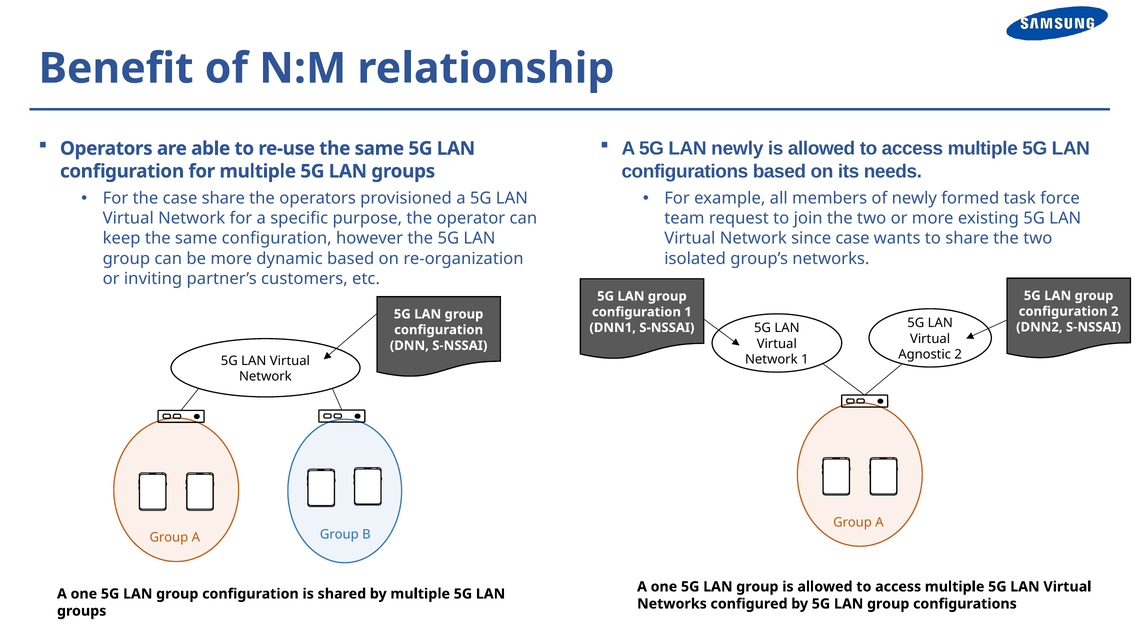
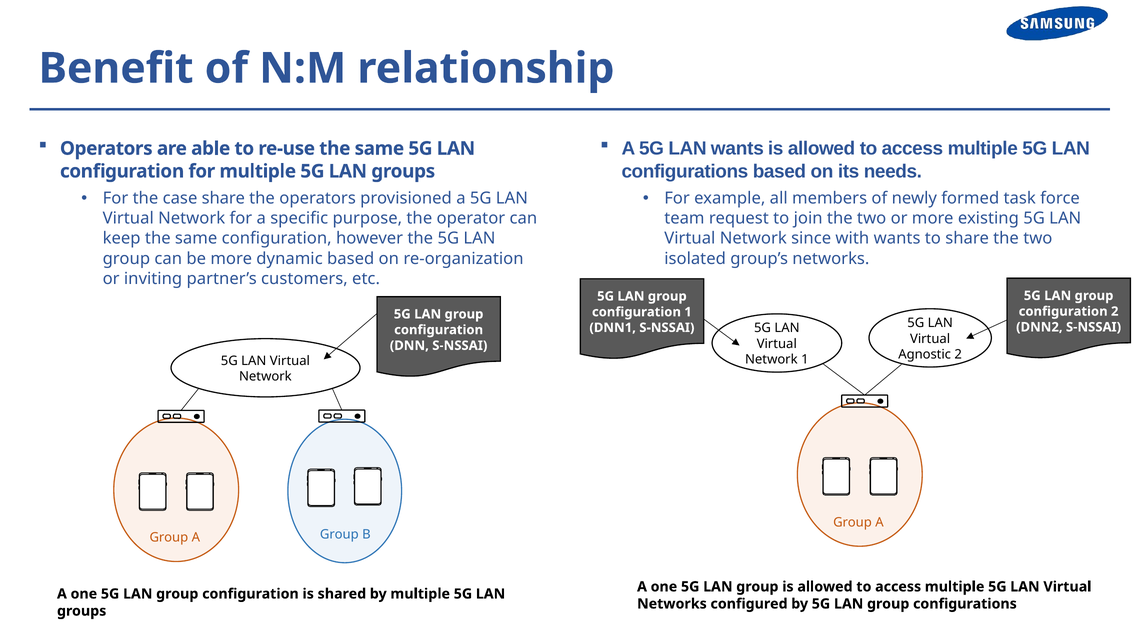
LAN newly: newly -> wants (737, 148)
since case: case -> with (852, 238)
